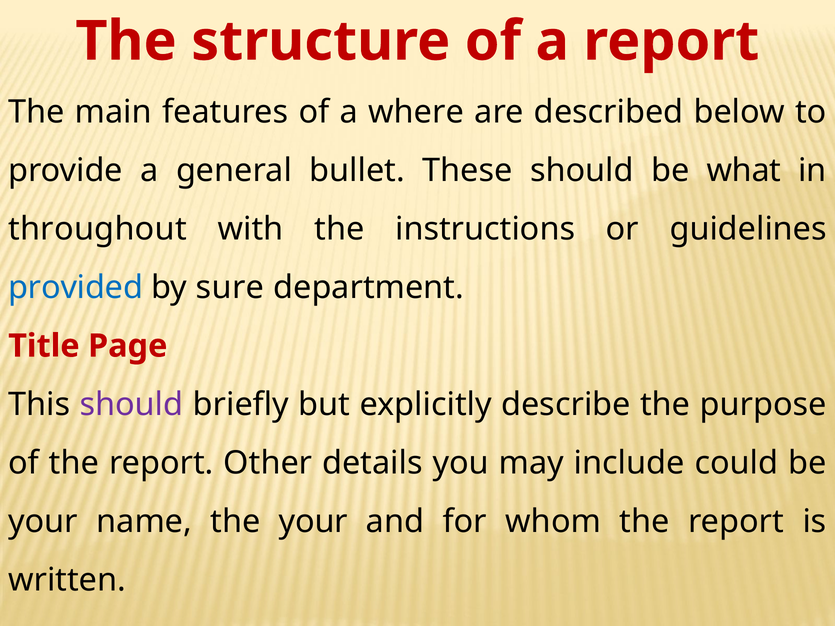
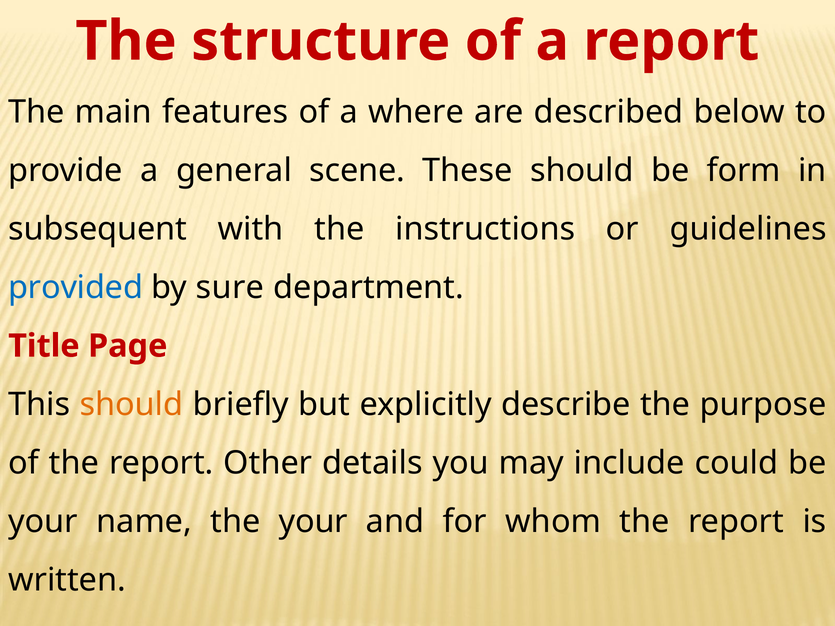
bullet: bullet -> scene (357, 171)
what: what -> form (744, 171)
throughout: throughout -> subsequent (98, 229)
should colour: purple -> orange (131, 405)
